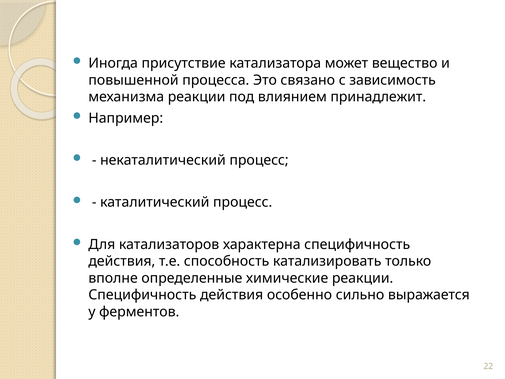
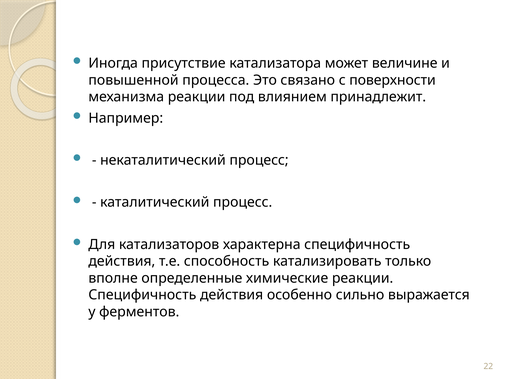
вещество: вещество -> величине (405, 63)
зависимость: зависимость -> поверхности (393, 80)
